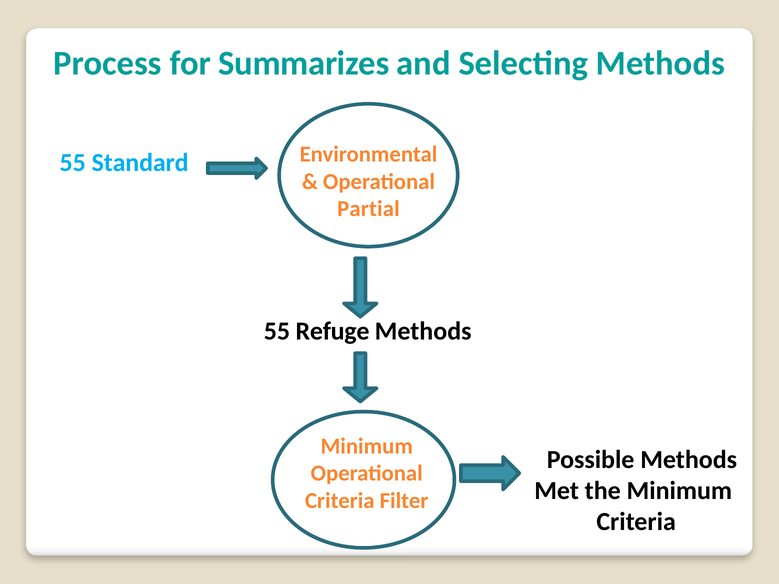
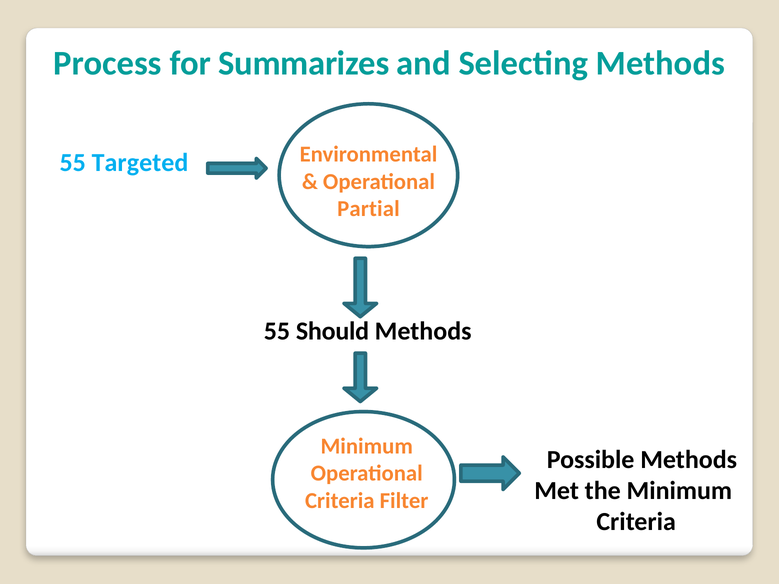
Standard: Standard -> Targeted (140, 163)
Refuge: Refuge -> Should (333, 332)
